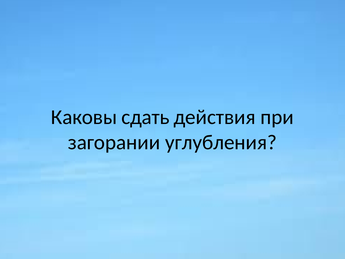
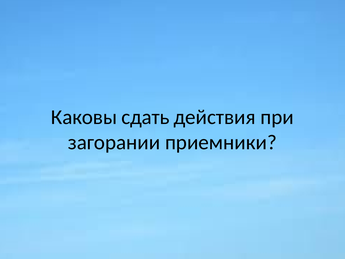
углубления: углубления -> приемники (221, 142)
